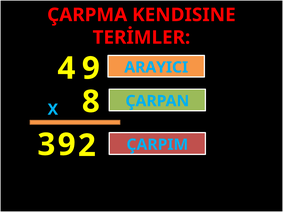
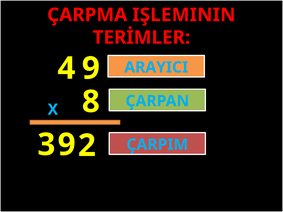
KENDISINE: KENDISINE -> IŞLEMININ (184, 15)
